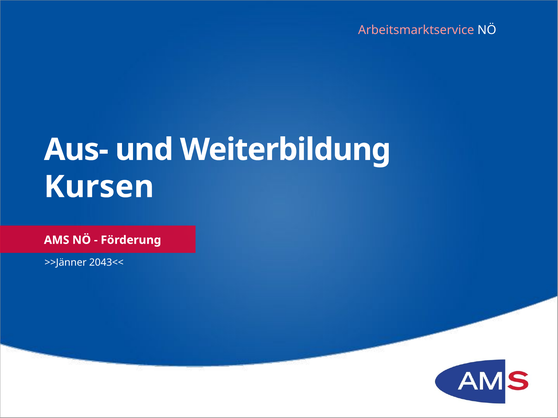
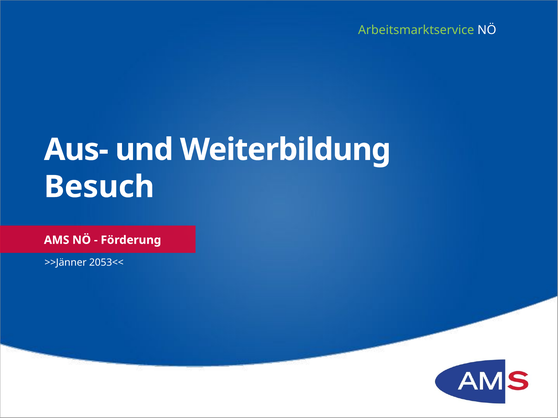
Arbeitsmarktservice colour: pink -> light green (416, 30)
Kursen: Kursen -> Besuch (99, 187)
2043<<: 2043<< -> 2053<< (106, 263)
